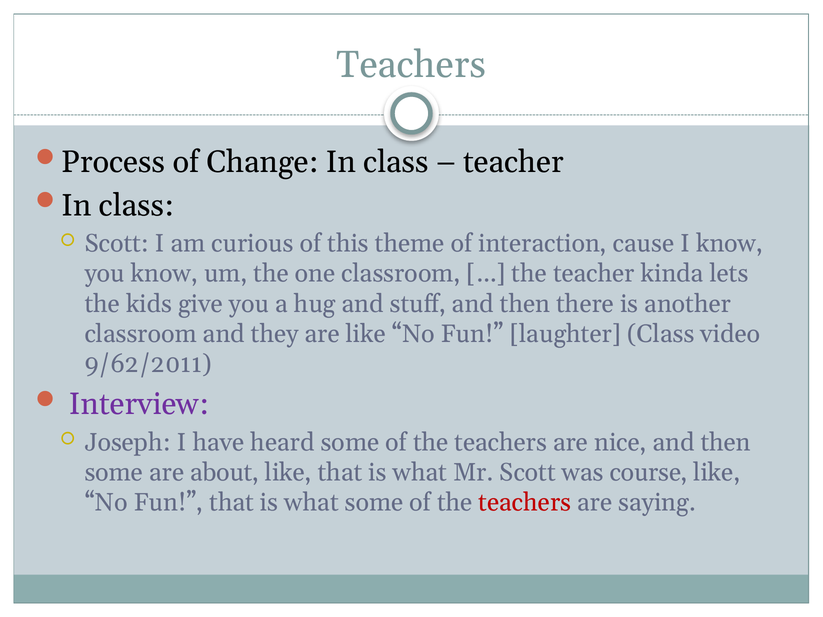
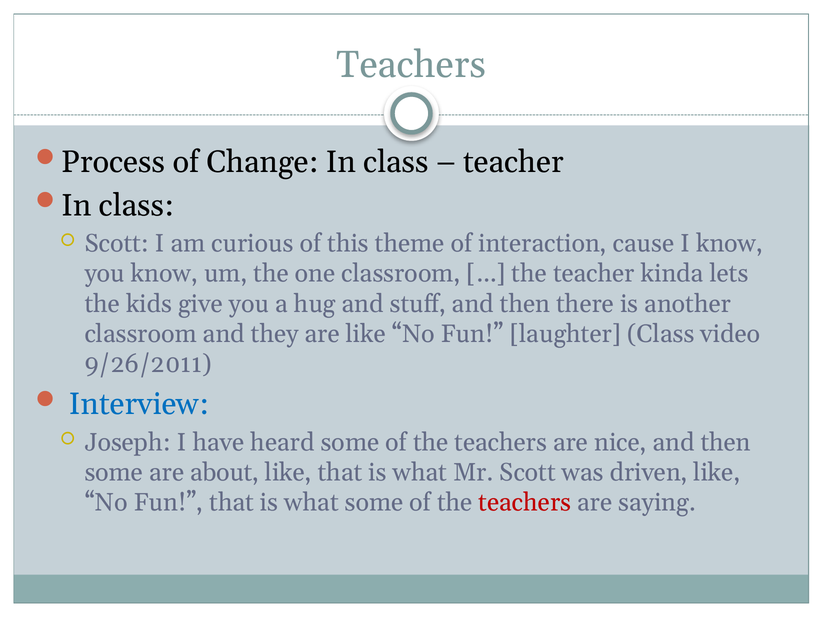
9/62/2011: 9/62/2011 -> 9/26/2011 (148, 364)
Interview colour: purple -> blue (139, 404)
course: course -> driven (649, 473)
